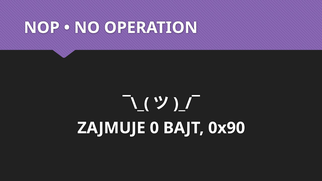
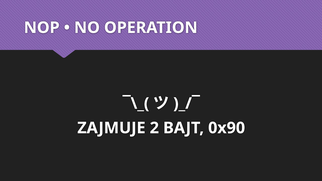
0: 0 -> 2 (154, 128)
